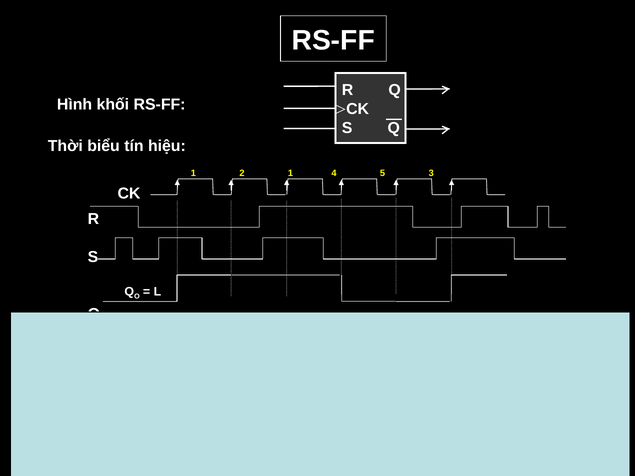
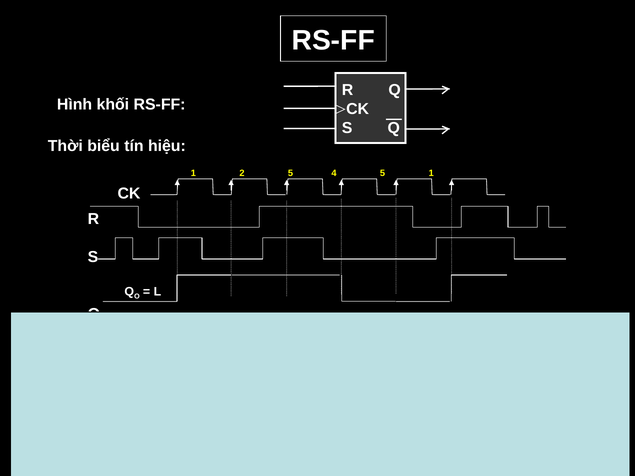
2 1: 1 -> 5 (290, 173)
5 3: 3 -> 1 (431, 173)
